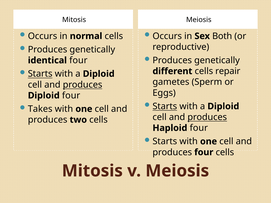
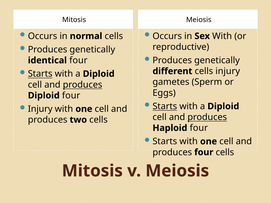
Sex Both: Both -> With (222, 36)
cells repair: repair -> injury (228, 71)
Takes: Takes -> Injury (40, 109)
